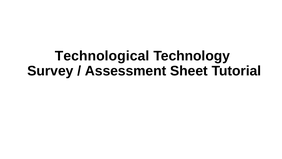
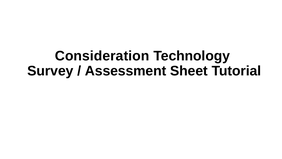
Technological: Technological -> Consideration (102, 56)
